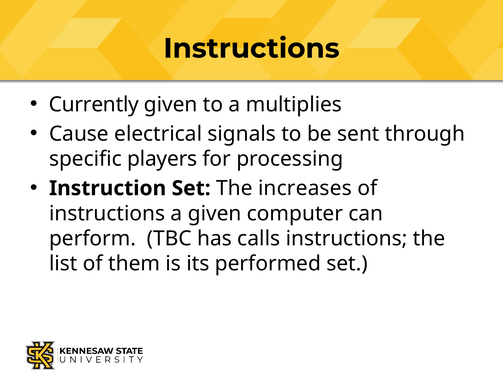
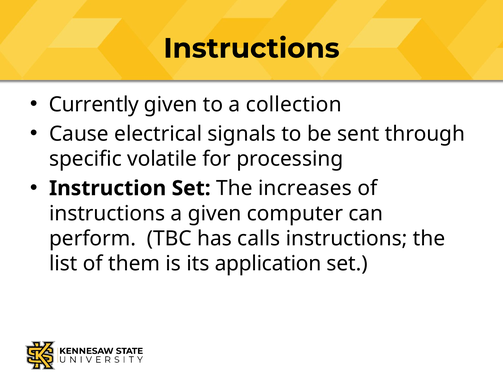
multiplies: multiplies -> collection (294, 105)
players: players -> volatile (162, 159)
performed: performed -> application (268, 264)
